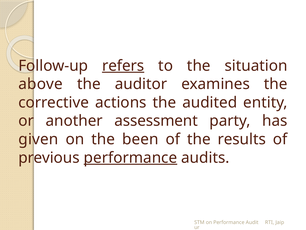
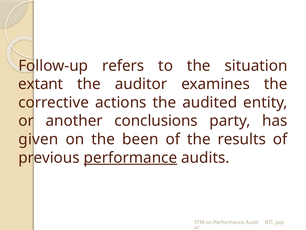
refers underline: present -> none (123, 66)
above: above -> extant (41, 84)
assessment: assessment -> conclusions (156, 121)
